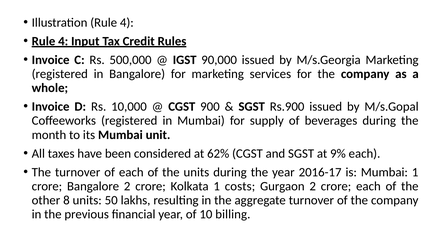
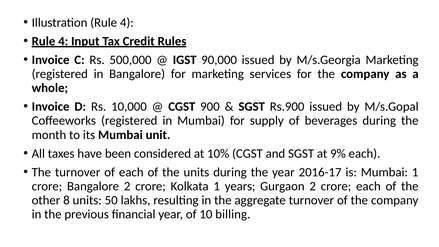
62%: 62% -> 10% (218, 153)
costs: costs -> years (240, 186)
